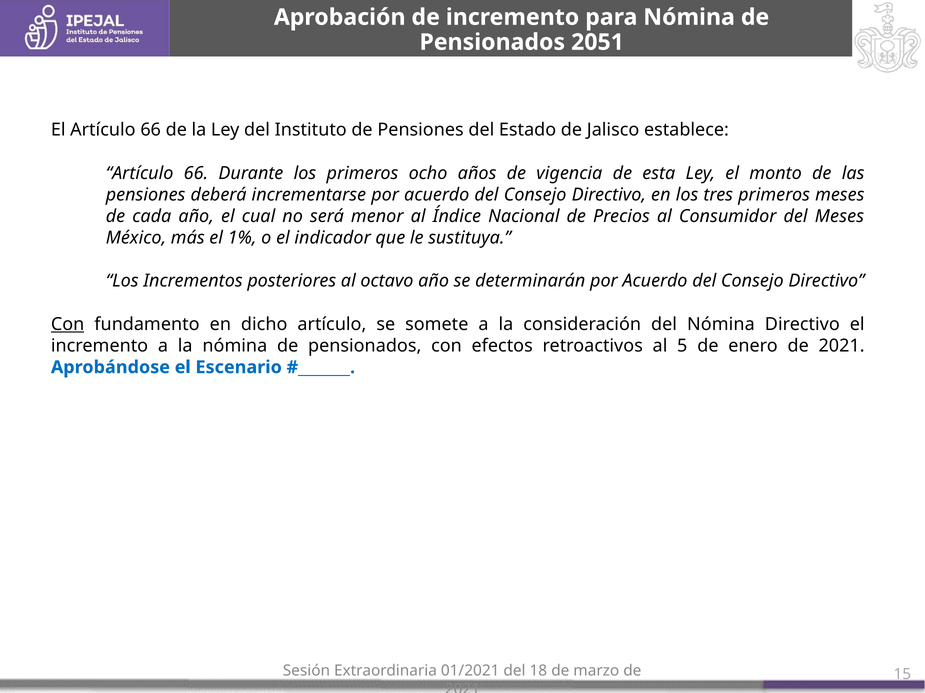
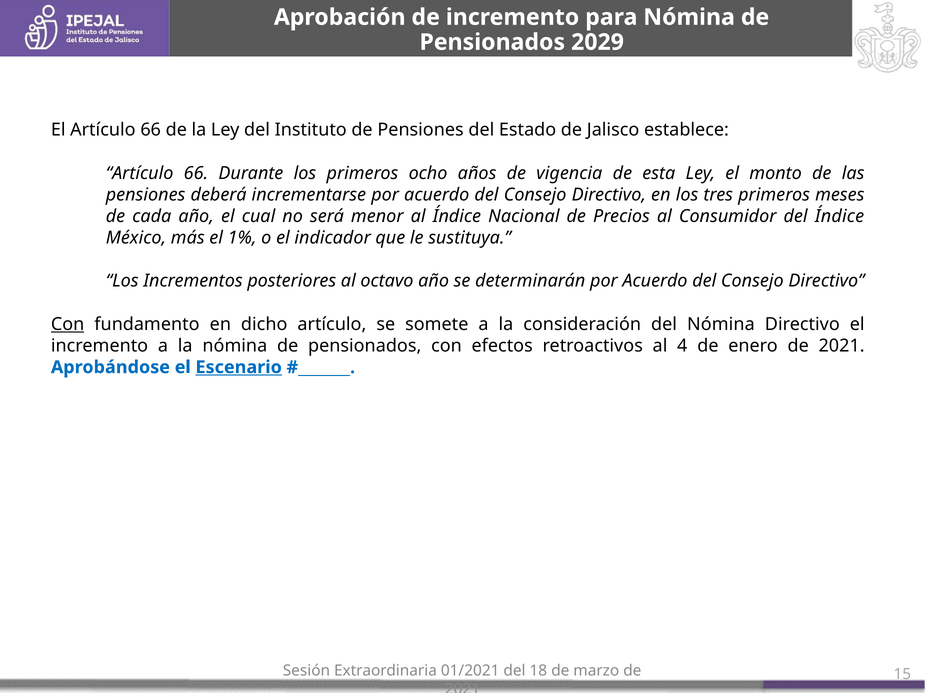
2051: 2051 -> 2029 (598, 42)
del Meses: Meses -> Índice (839, 216)
5: 5 -> 4 (682, 346)
Escenario underline: none -> present (239, 368)
